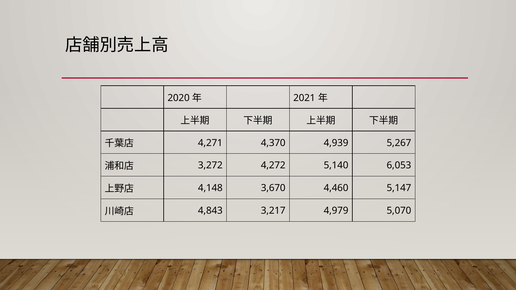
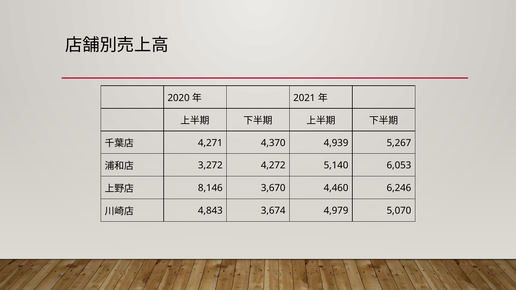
4,148: 4,148 -> 8,146 (210, 188)
5,147: 5,147 -> 6,246 (399, 188)
3,217: 3,217 -> 3,674 (273, 211)
